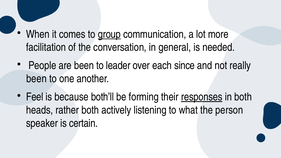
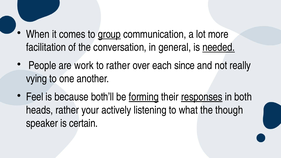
needed underline: none -> present (219, 47)
are been: been -> work (84, 66)
to leader: leader -> rather (118, 66)
been: been -> vying (37, 79)
forming underline: none -> present (144, 97)
rather both: both -> your (90, 110)
person: person -> though (229, 110)
